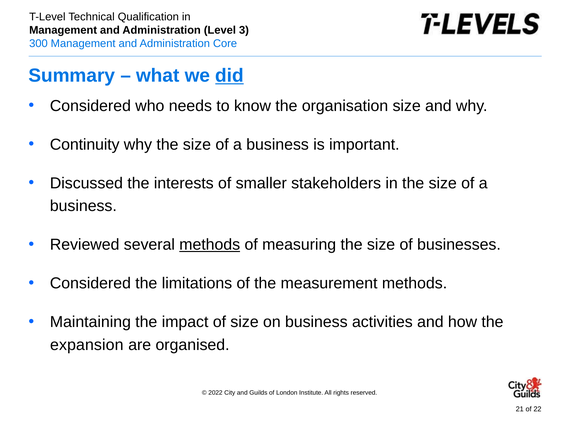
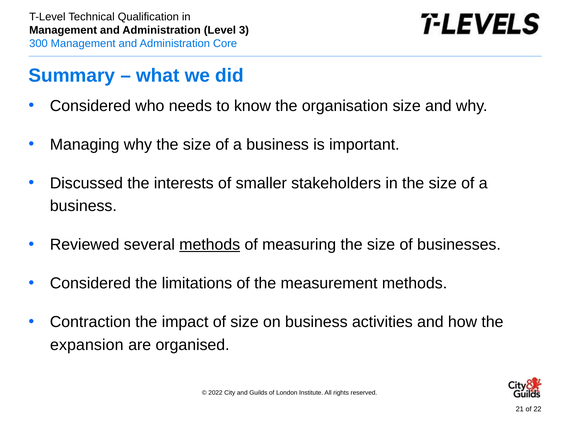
did underline: present -> none (230, 76)
Continuity: Continuity -> Managing (85, 144)
Maintaining: Maintaining -> Contraction (90, 322)
